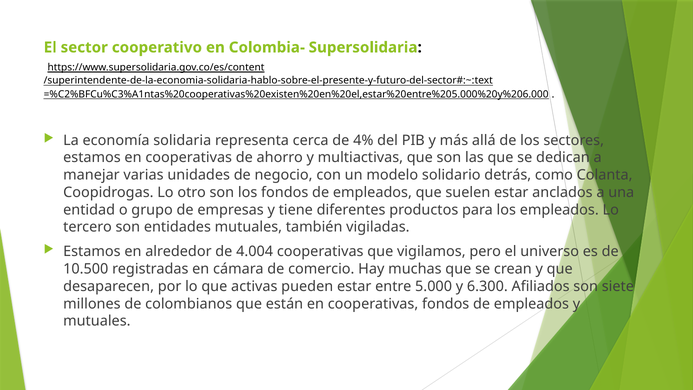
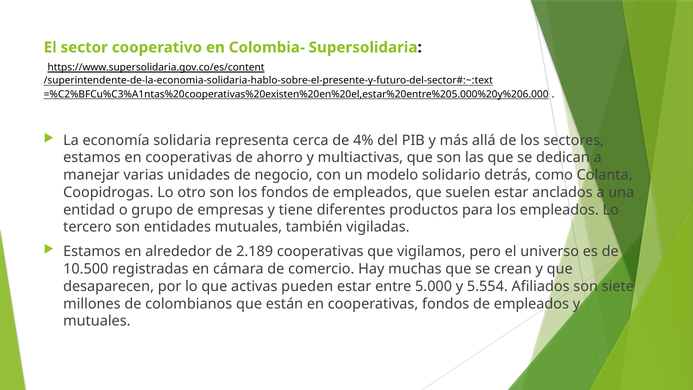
4.004: 4.004 -> 2.189 (255, 252)
6.300: 6.300 -> 5.554 (487, 286)
